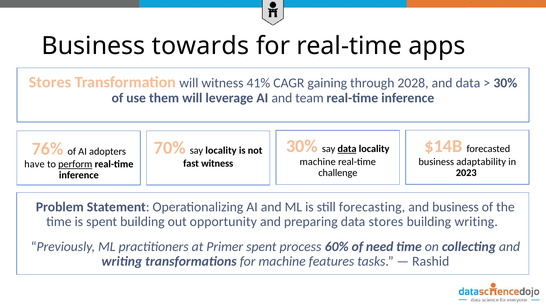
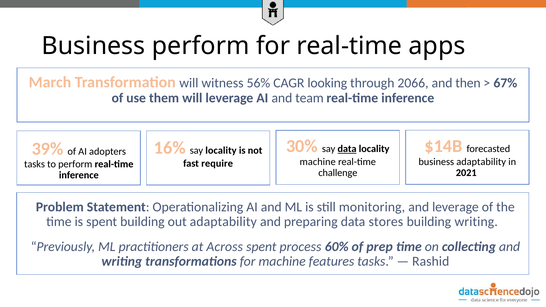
Business towards: towards -> perform (201, 46)
Stores: Stores -> March (50, 82)
41%: 41% -> 56% (258, 83)
gaining: gaining -> looking (327, 83)
2028: 2028 -> 2066 (413, 83)
and data: data -> then (468, 83)
30%: 30% -> 67% (505, 83)
70%: 70% -> 16% (170, 148)
76%: 76% -> 39% (48, 149)
fast witness: witness -> require (217, 163)
have: have -> tasks (35, 164)
perform underline: present -> none (75, 164)
2023: 2023 -> 2021 (466, 173)
forecasting: forecasting -> monitoring (372, 207)
and business: business -> leverage (455, 207)
out opportunity: opportunity -> adaptability (223, 222)
Primer: Primer -> Across (225, 247)
need: need -> prep (380, 247)
